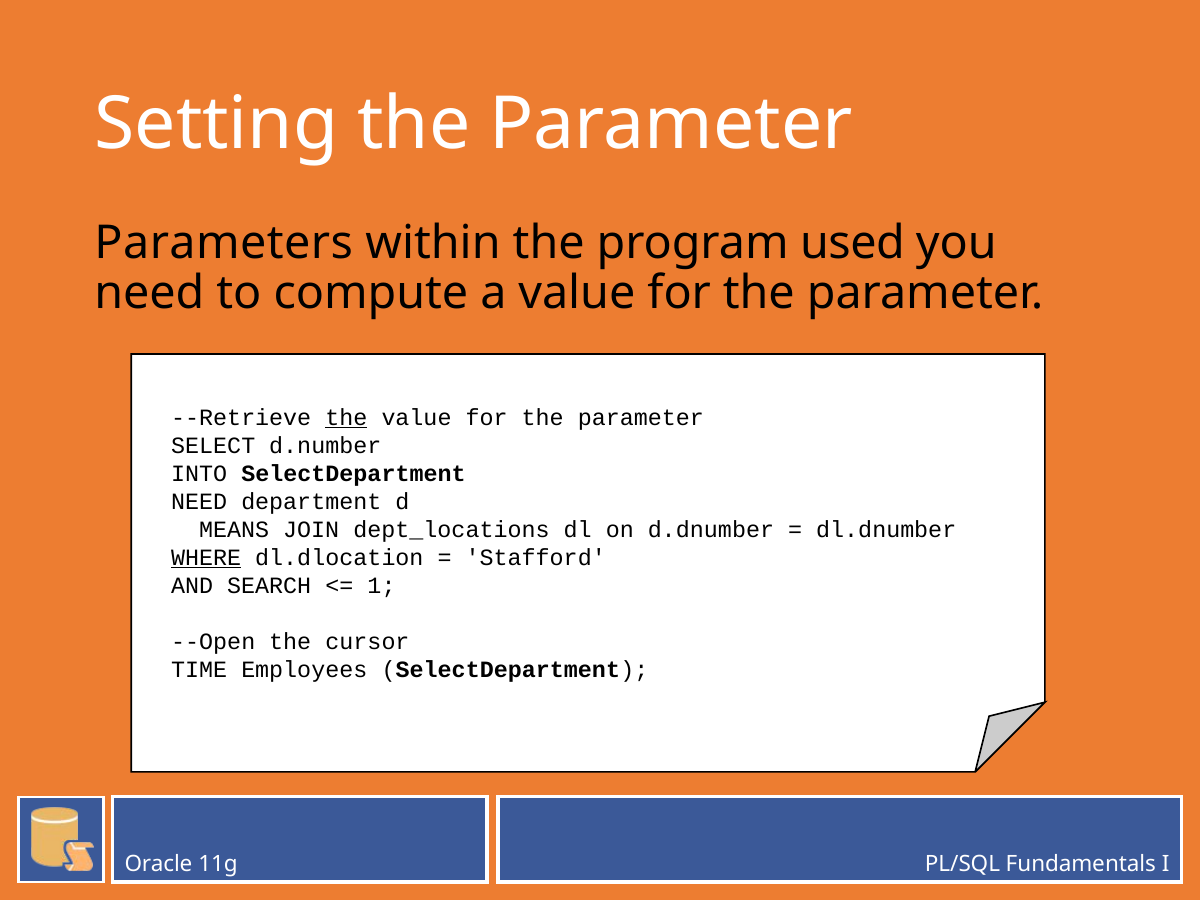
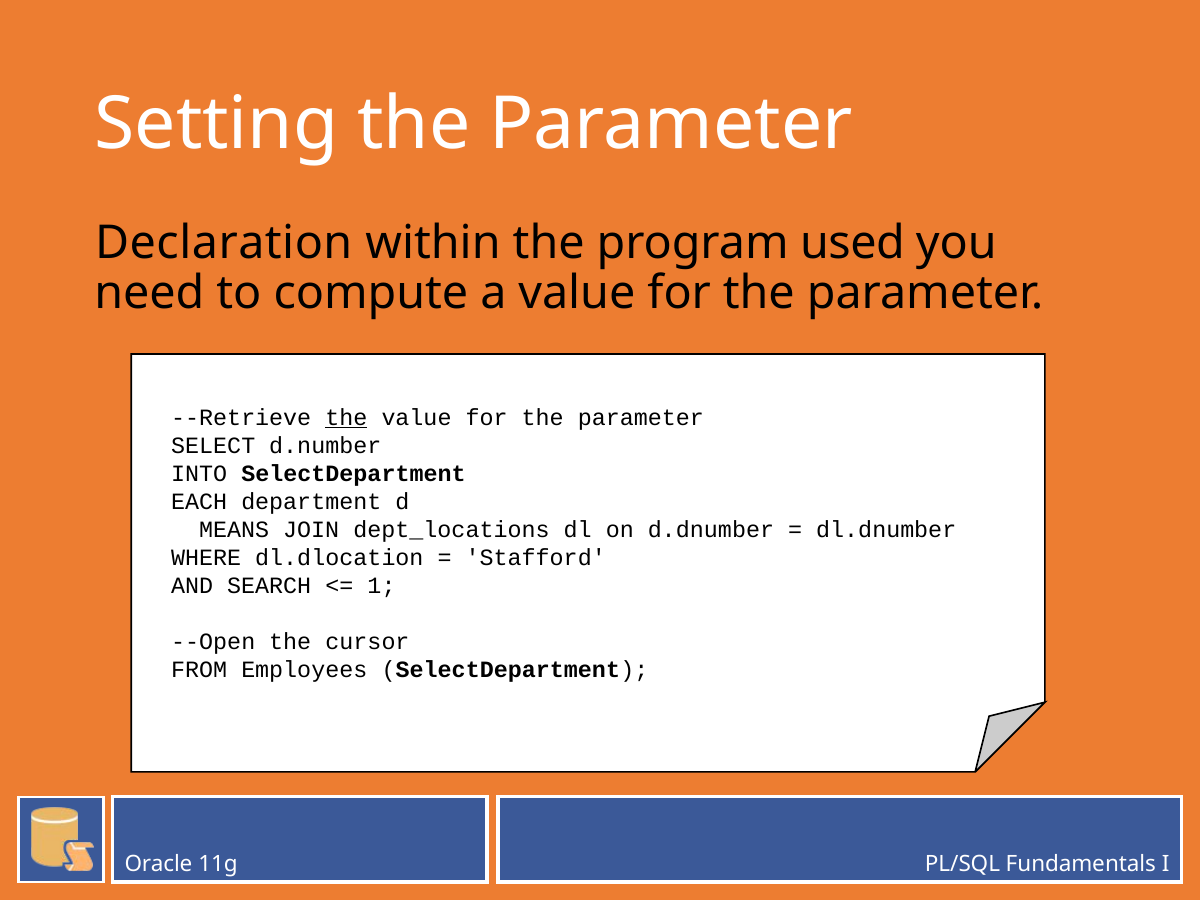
Parameters: Parameters -> Declaration (224, 243)
NEED: NEED -> EACH (199, 502)
WHERE underline: present -> none (206, 558)
TIME: TIME -> FROM (199, 670)
